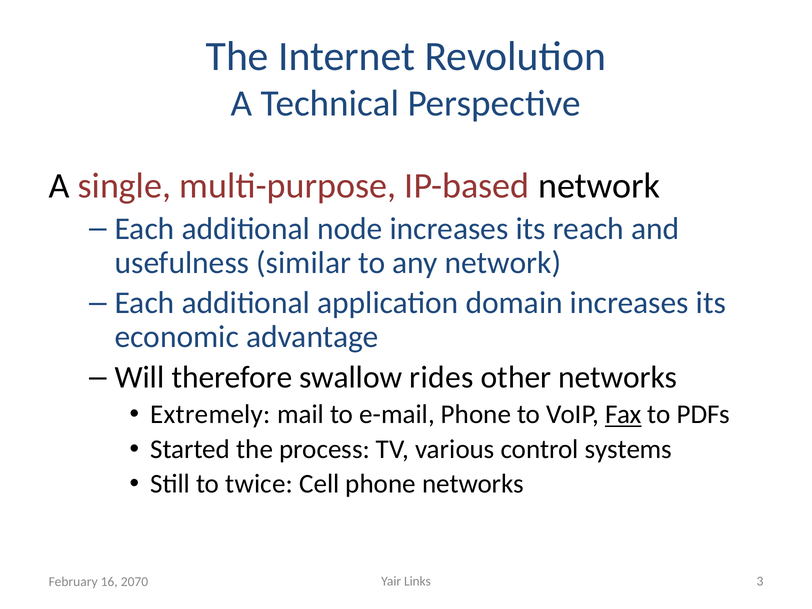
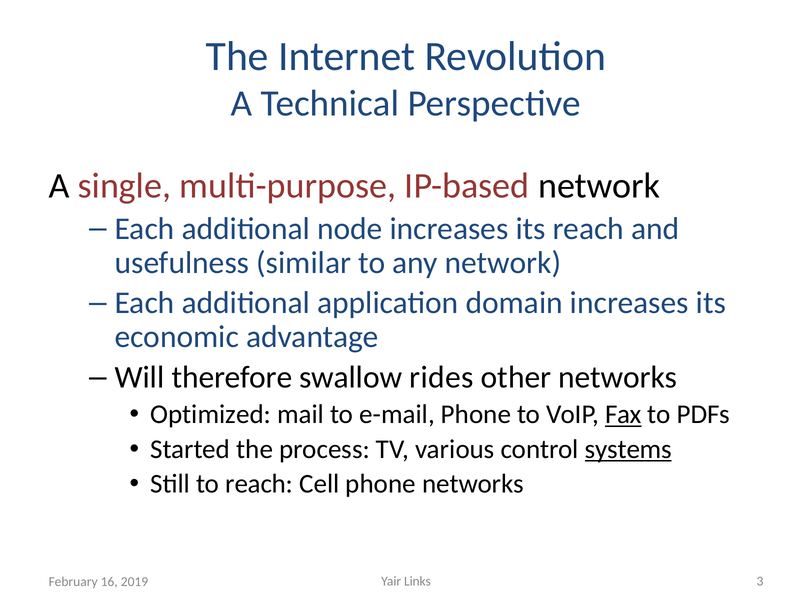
Extremely: Extremely -> Optimized (211, 415)
systems underline: none -> present (628, 449)
to twice: twice -> reach (259, 484)
2070: 2070 -> 2019 (135, 582)
